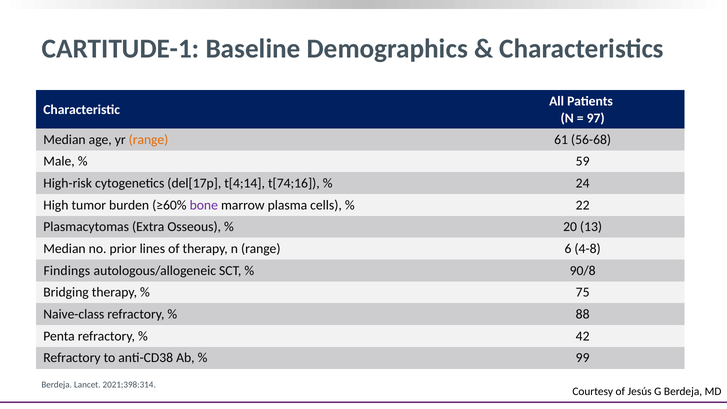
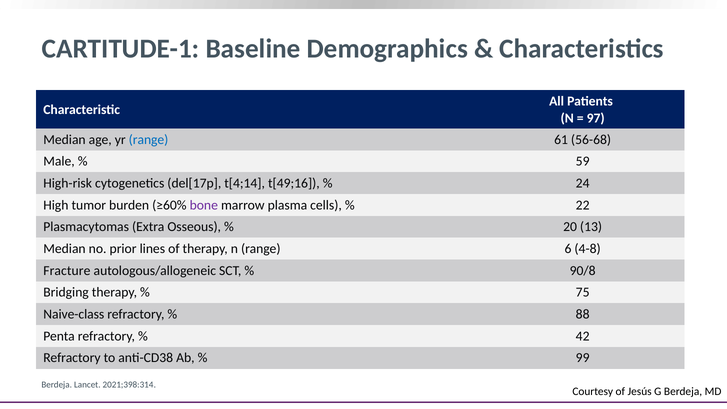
range colour: orange -> blue (149, 140)
t[74;16: t[74;16 -> t[49;16 (294, 183)
Findings: Findings -> Fracture (67, 271)
